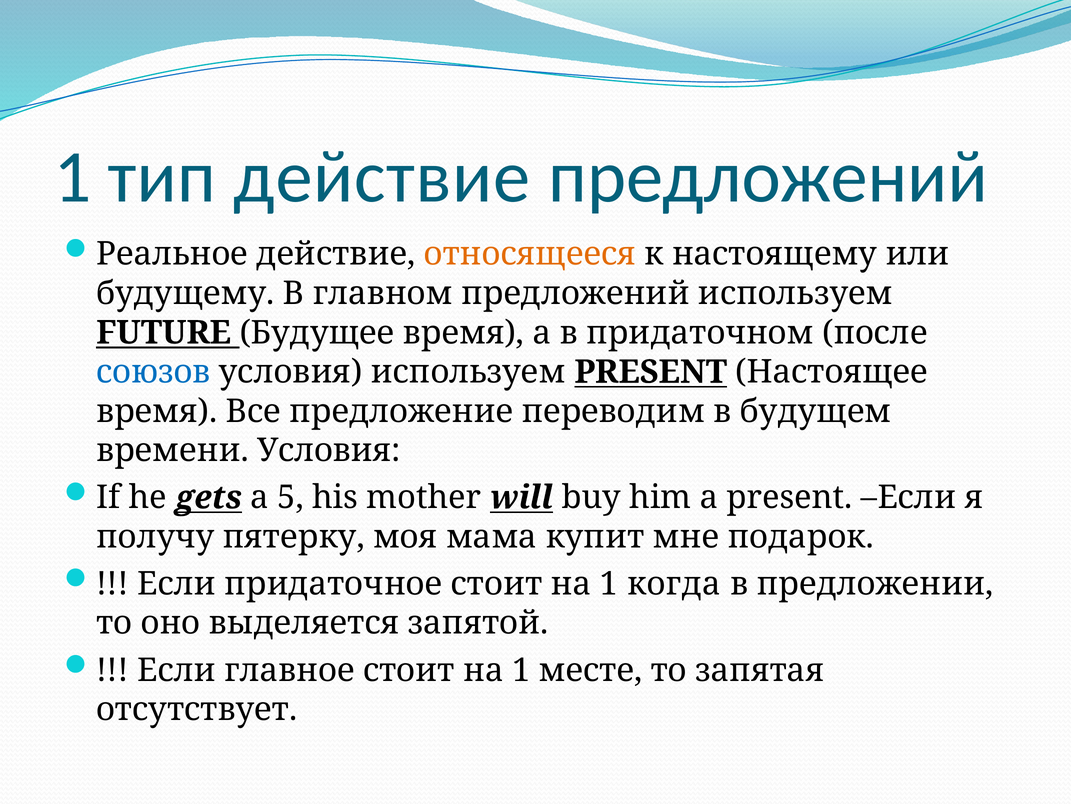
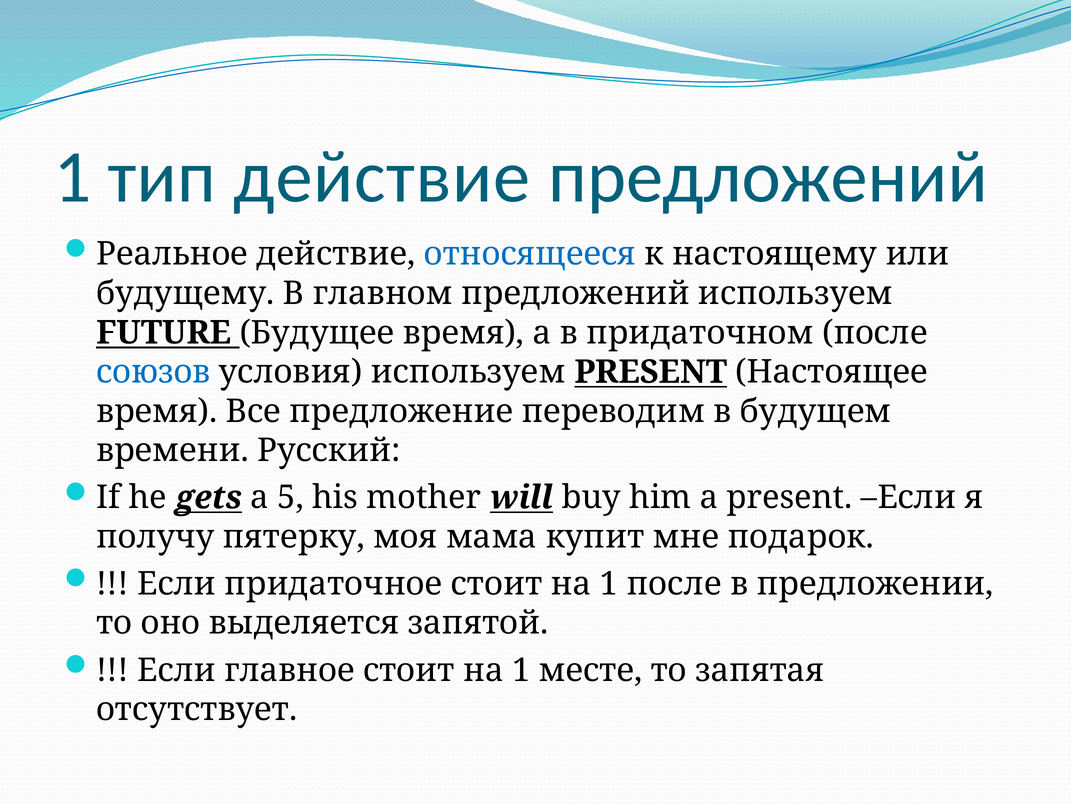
относящееся colour: orange -> blue (530, 254)
времени Условия: Условия -> Русский (329, 450)
1 когда: когда -> после (674, 583)
